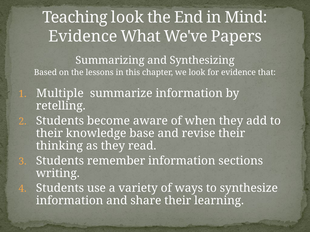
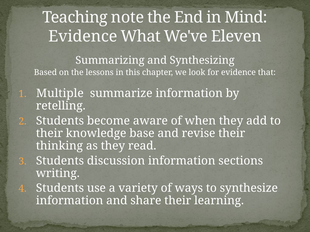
Teaching look: look -> note (128, 17)
Papers: Papers -> Eleven (236, 37)
remember: remember -> discussion (116, 161)
